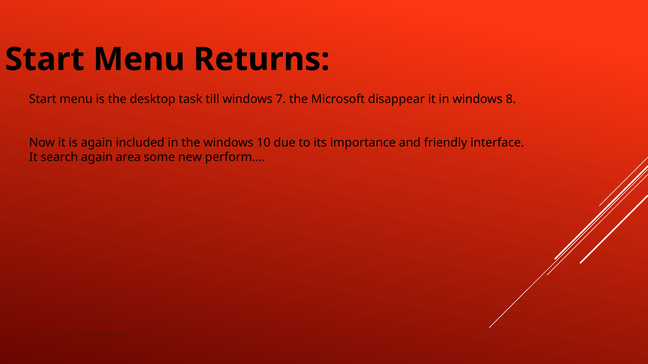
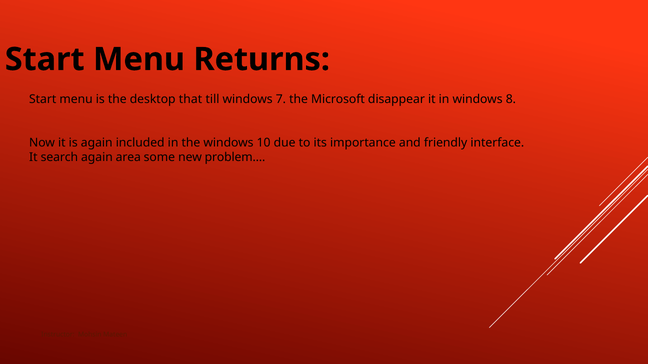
task: task -> that (191, 99)
perform…: perform… -> problem… (235, 158)
